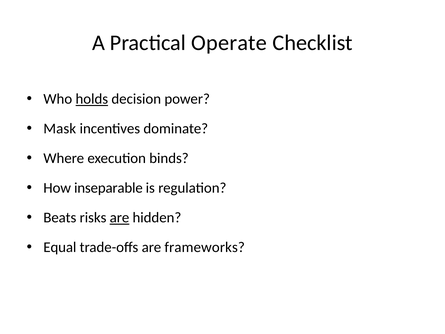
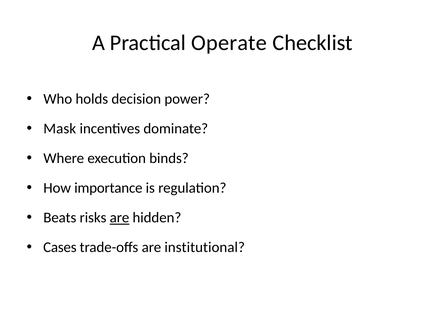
holds underline: present -> none (92, 99)
inseparable: inseparable -> importance (108, 188)
Equal: Equal -> Cases (60, 247)
frameworks: frameworks -> institutional (205, 247)
